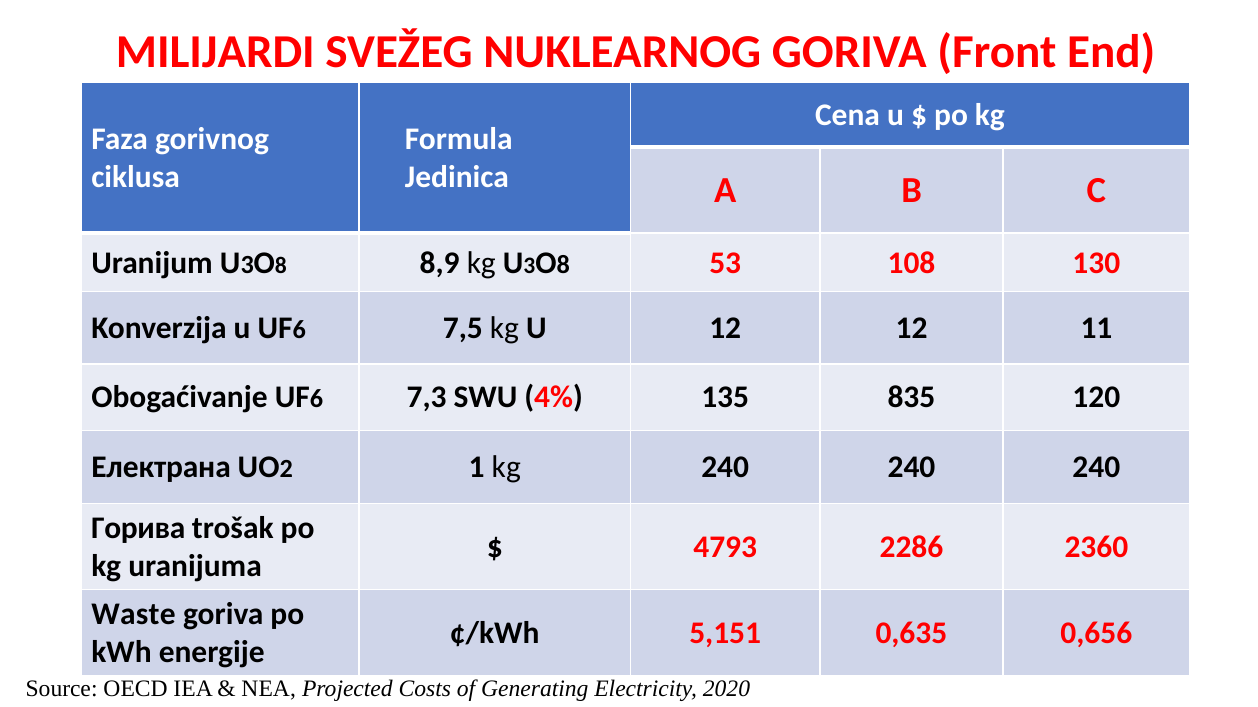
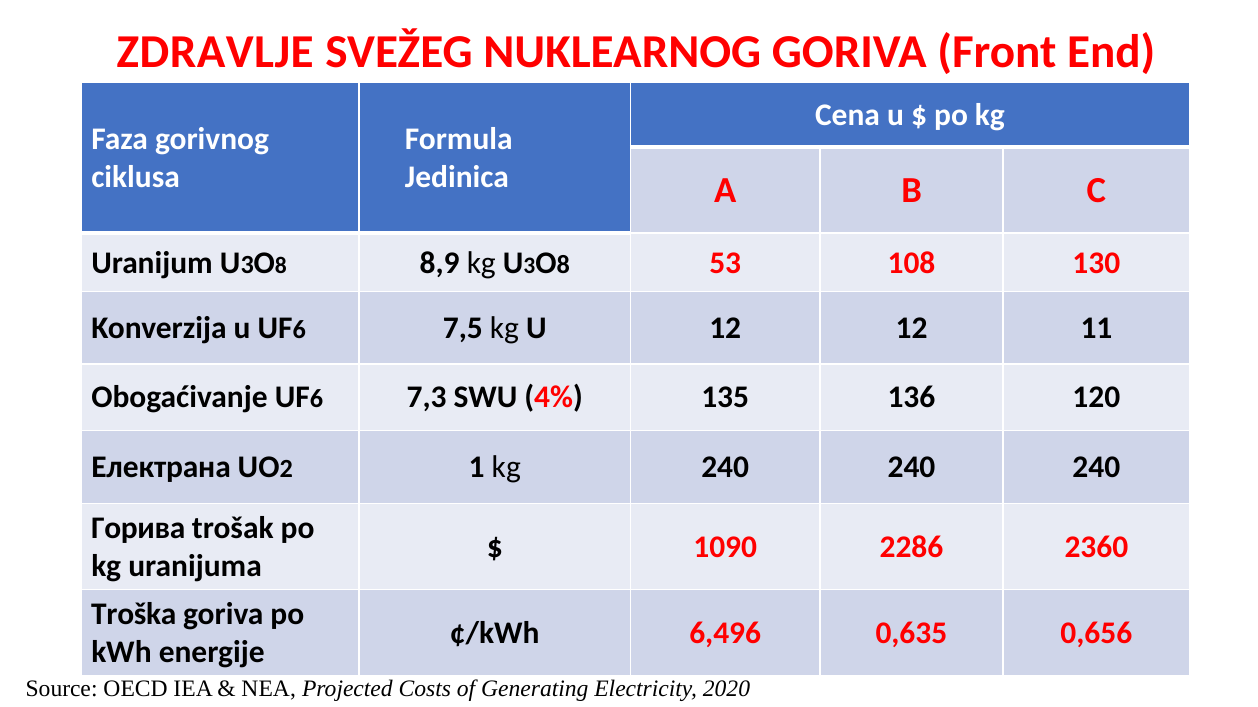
MILIJARDI: MILIJARDI -> ZDRAVLJE (215, 52)
835: 835 -> 136 (911, 398)
4793: 4793 -> 1090 (725, 548)
Waste: Waste -> Troška (134, 615)
5,151: 5,151 -> 6,496 (725, 634)
